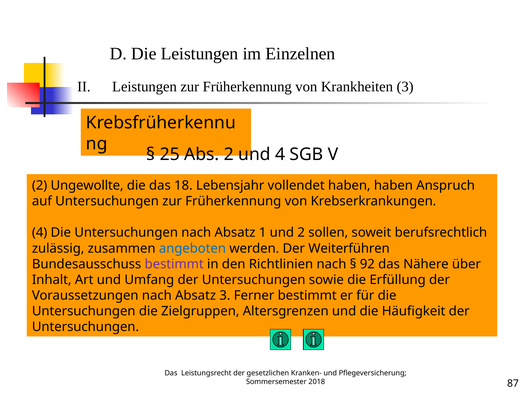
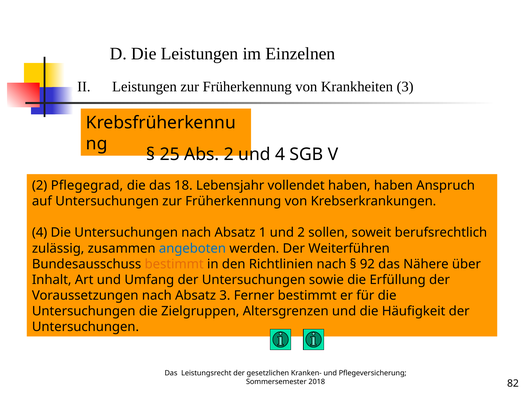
Ungewollte: Ungewollte -> Pflegegrad (87, 185)
bestimmt colour: purple -> orange (174, 264)
87: 87 -> 82 (513, 383)
